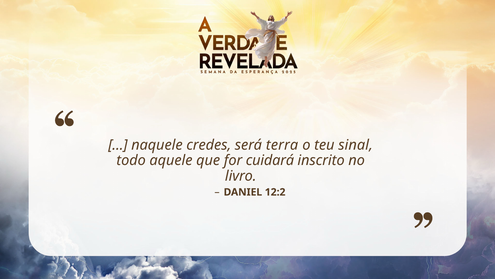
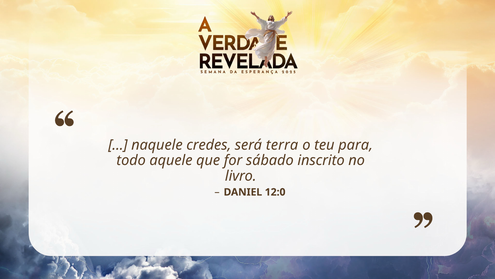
sinal: sinal -> para (356, 145)
cuidará: cuidará -> sábado (270, 160)
12:2: 12:2 -> 12:0 (275, 192)
